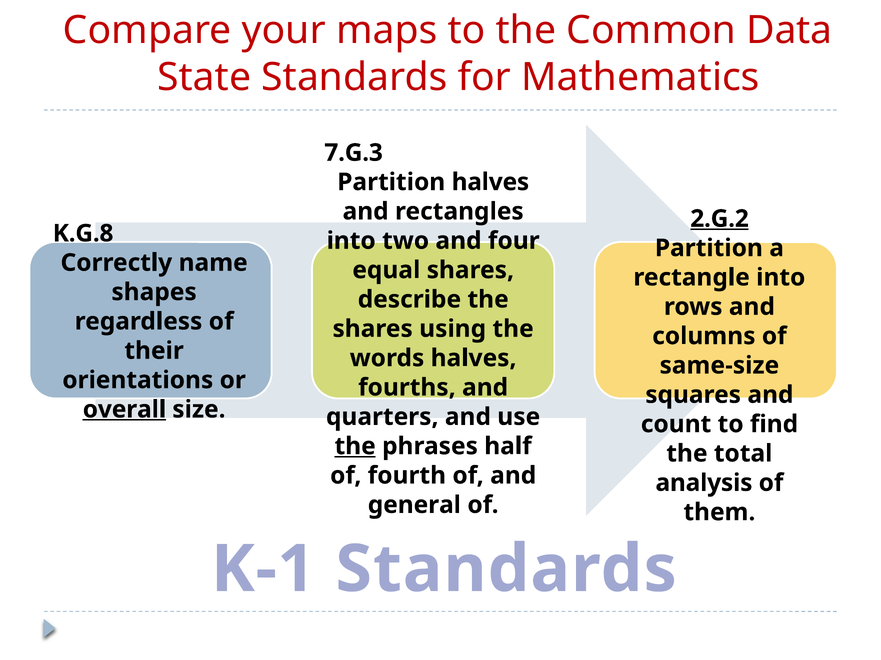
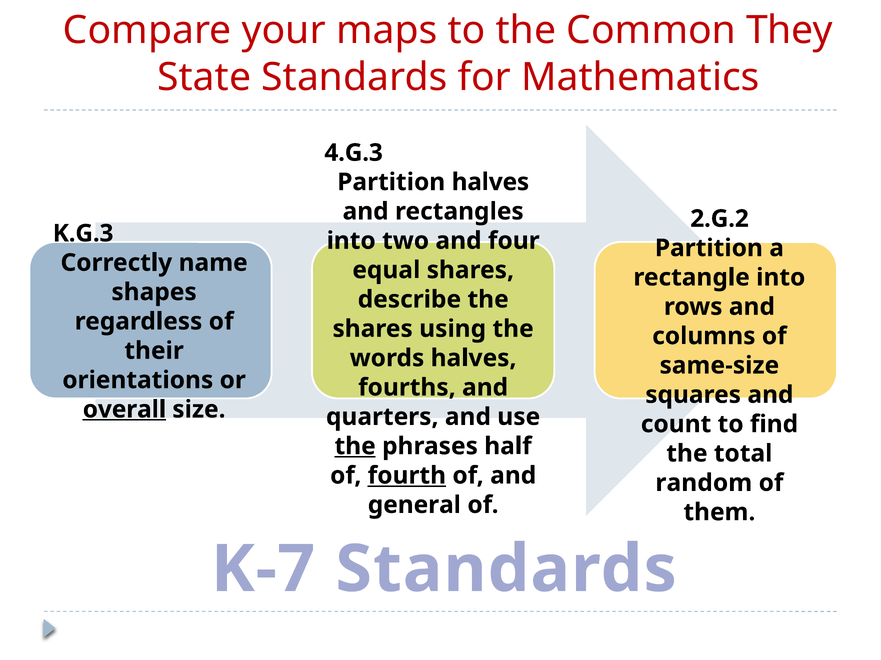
Data: Data -> They (789, 31)
7.G.3: 7.G.3 -> 4.G.3 (354, 153)
2.G.2 underline: present -> none (720, 219)
K.G.8: K.G.8 -> K.G.3 (83, 234)
fourth underline: none -> present (407, 476)
analysis: analysis -> random (704, 483)
K-1: K-1 -> K-7 (263, 570)
